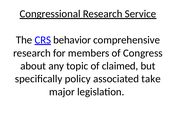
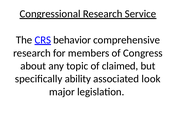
policy: policy -> ability (78, 79)
take: take -> look (151, 79)
